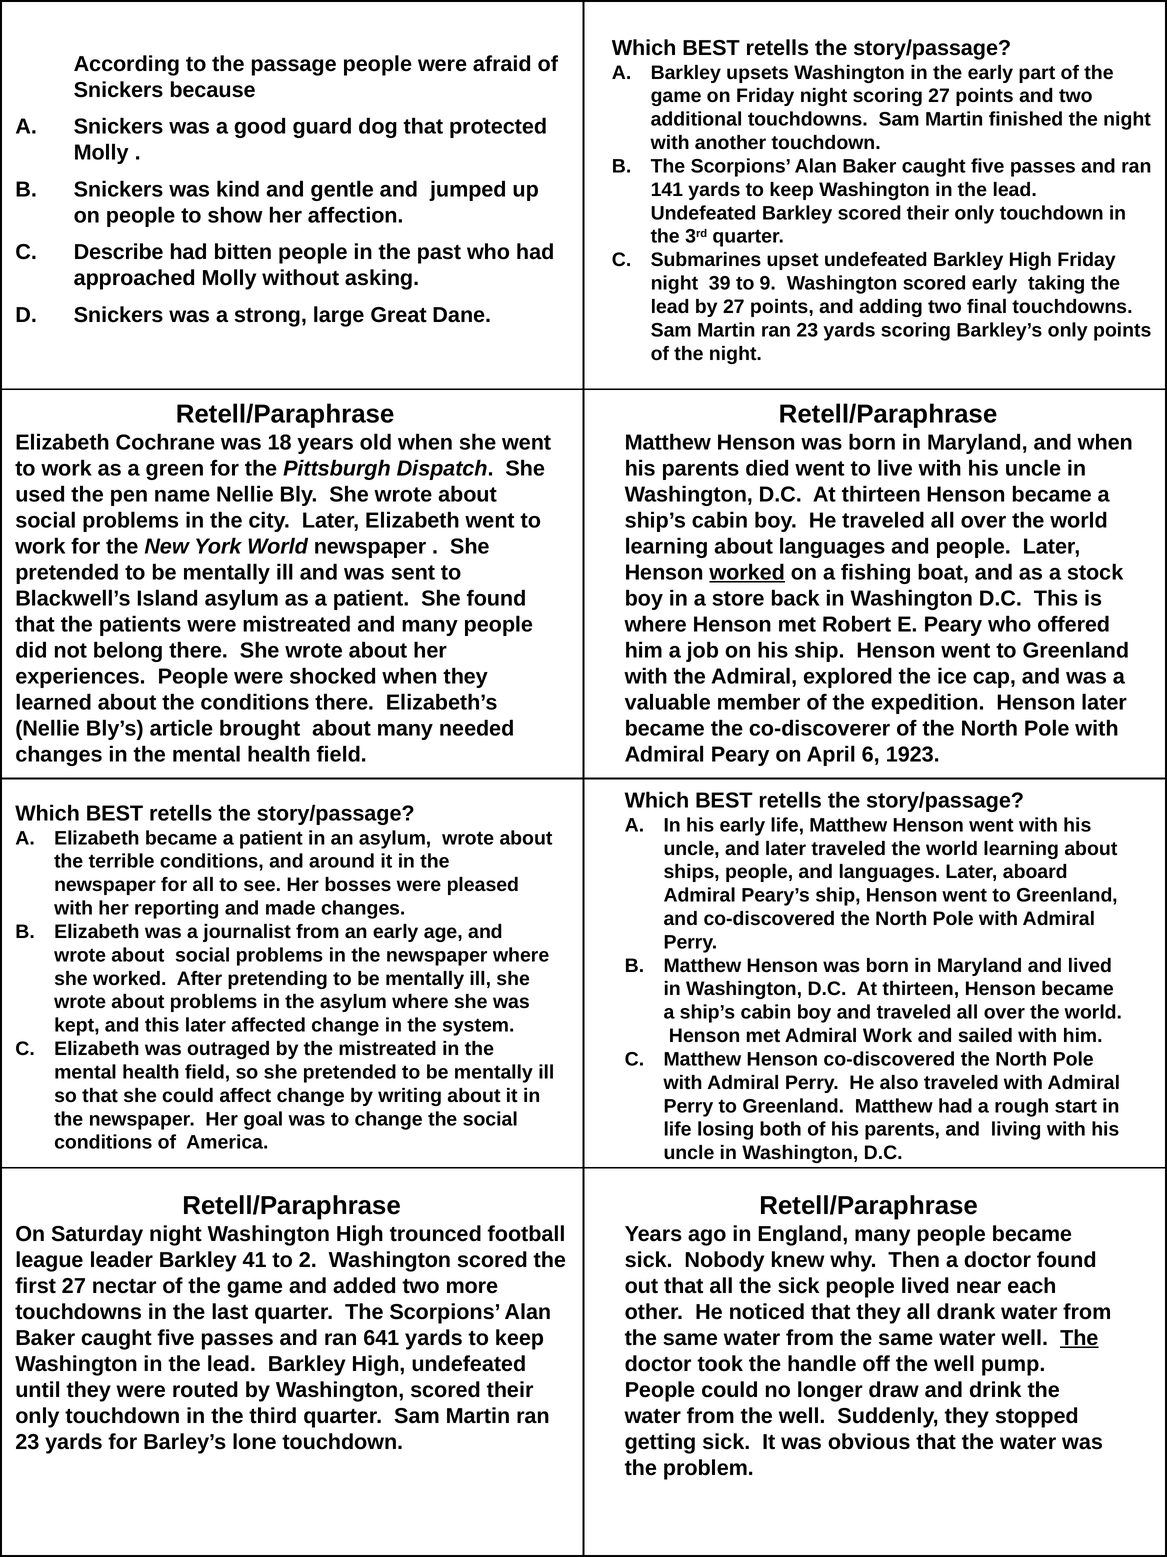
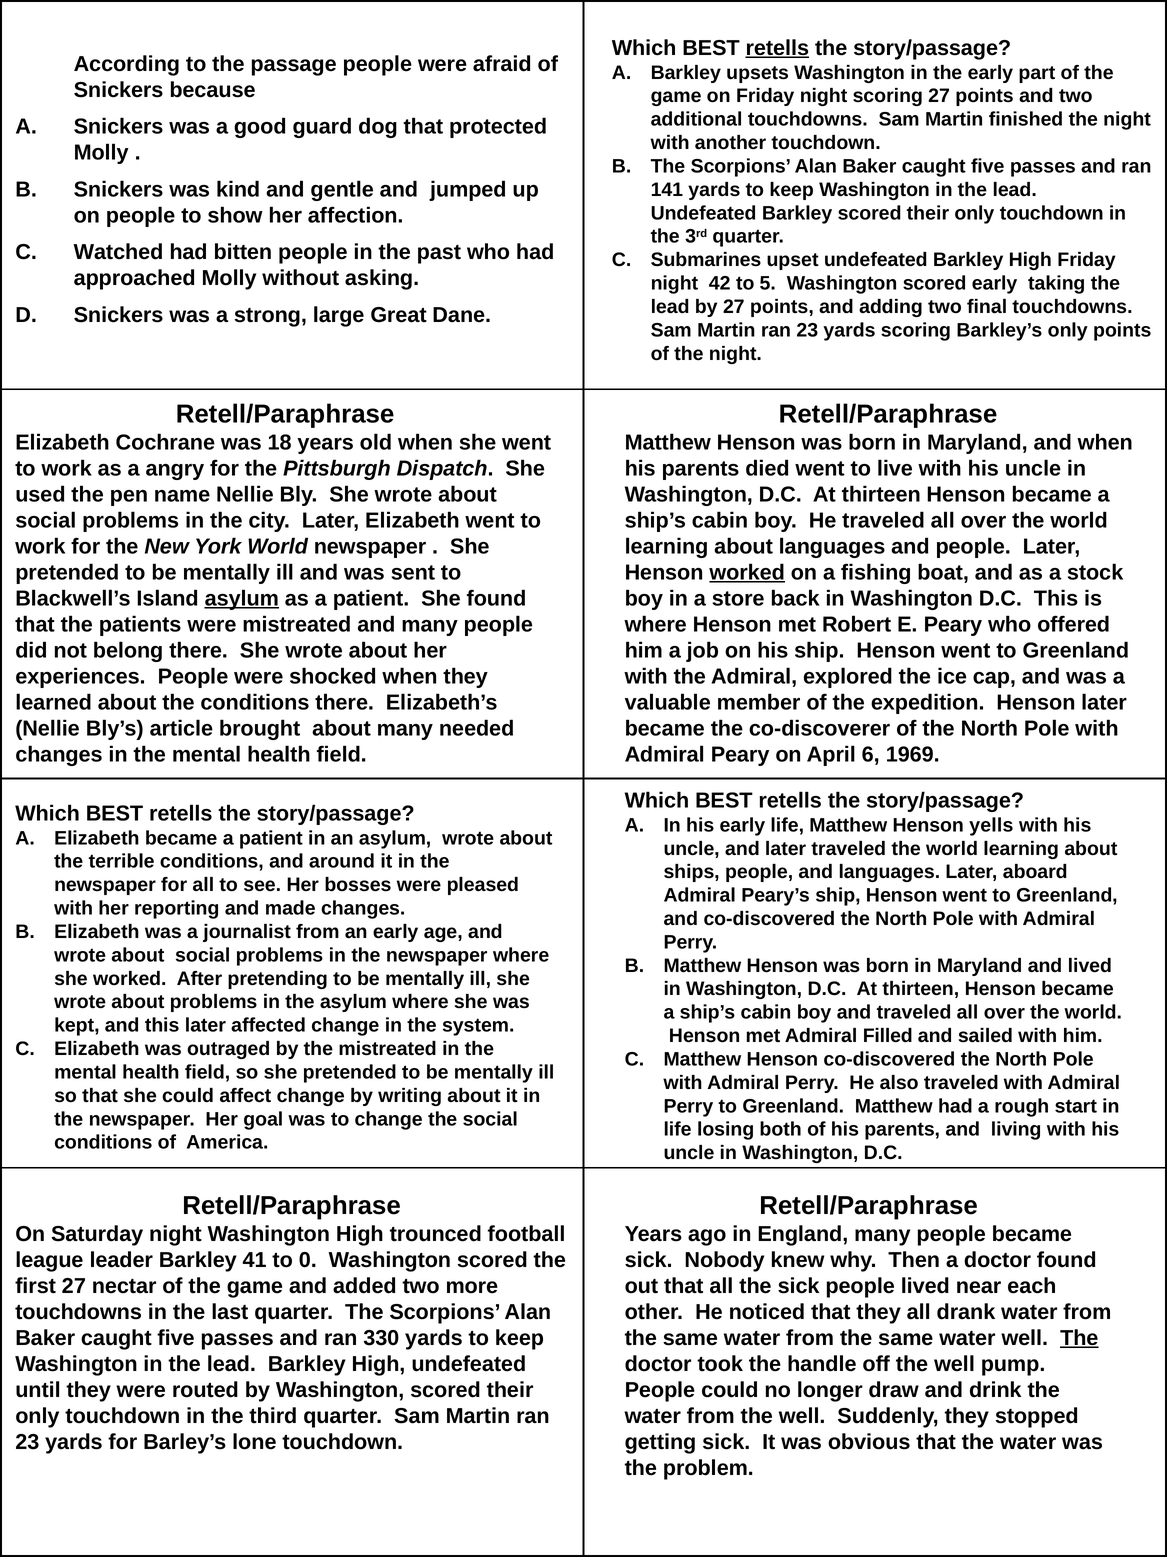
retells underline: none -> present (777, 48)
Describe: Describe -> Watched (119, 252)
39: 39 -> 42 (720, 283)
9: 9 -> 5 (768, 283)
green: green -> angry (175, 468)
asylum underline: none -> present (242, 598)
1923: 1923 -> 1969 (913, 754)
Matthew Henson went: went -> yells (991, 825)
Admiral Work: Work -> Filled (888, 1035)
2: 2 -> 0 (308, 1259)
641: 641 -> 330 (381, 1337)
